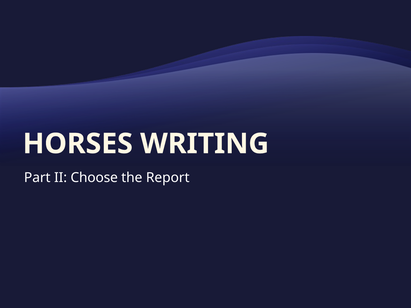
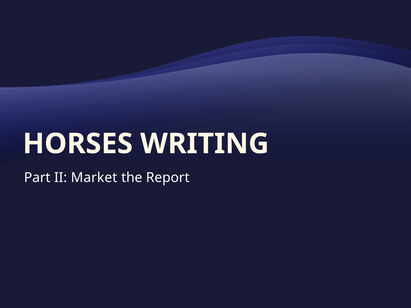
Choose: Choose -> Market (94, 178)
